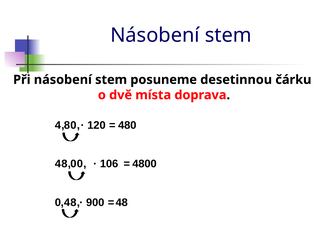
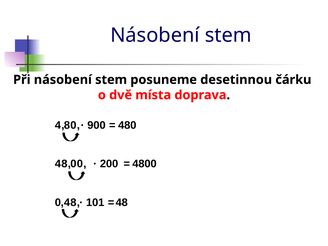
120: 120 -> 900 (96, 125)
106: 106 -> 200 (109, 164)
900: 900 -> 101 (95, 203)
